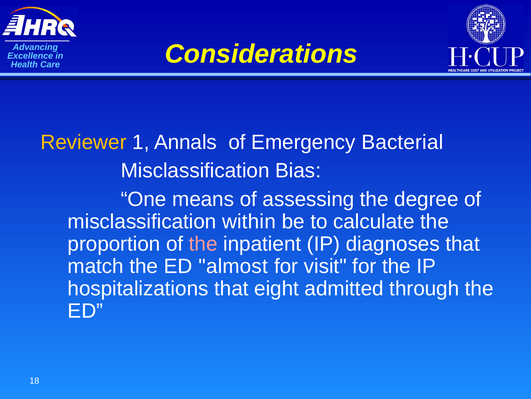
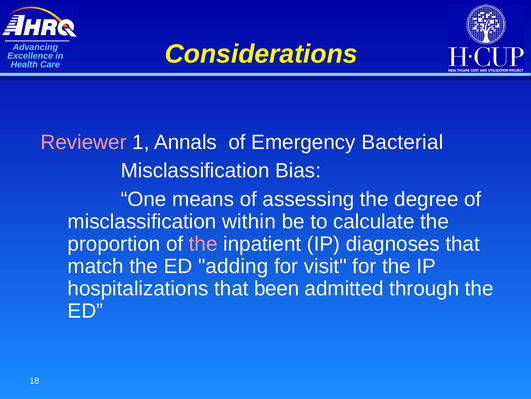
Reviewer colour: yellow -> pink (84, 142)
almost: almost -> adding (233, 266)
eight: eight -> been (277, 288)
